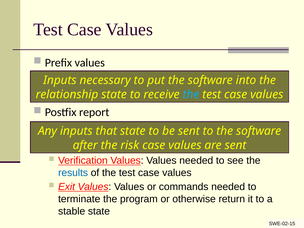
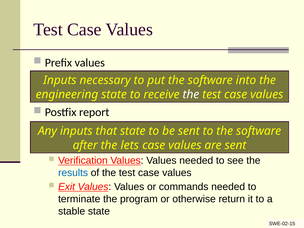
relationship: relationship -> engineering (67, 95)
the colour: light blue -> white (191, 95)
risk: risk -> lets (130, 145)
